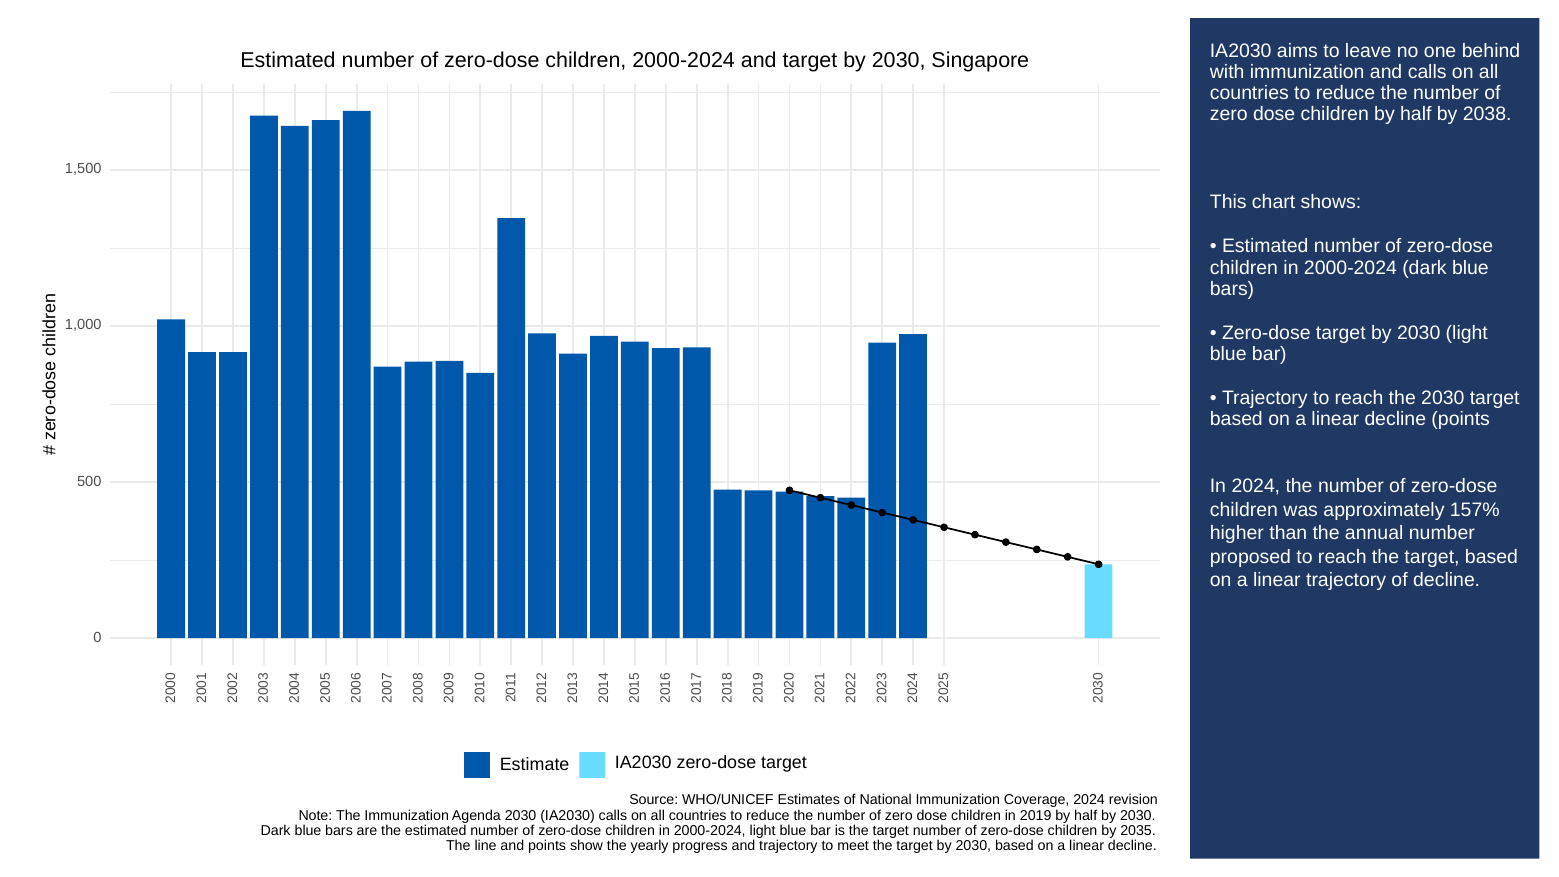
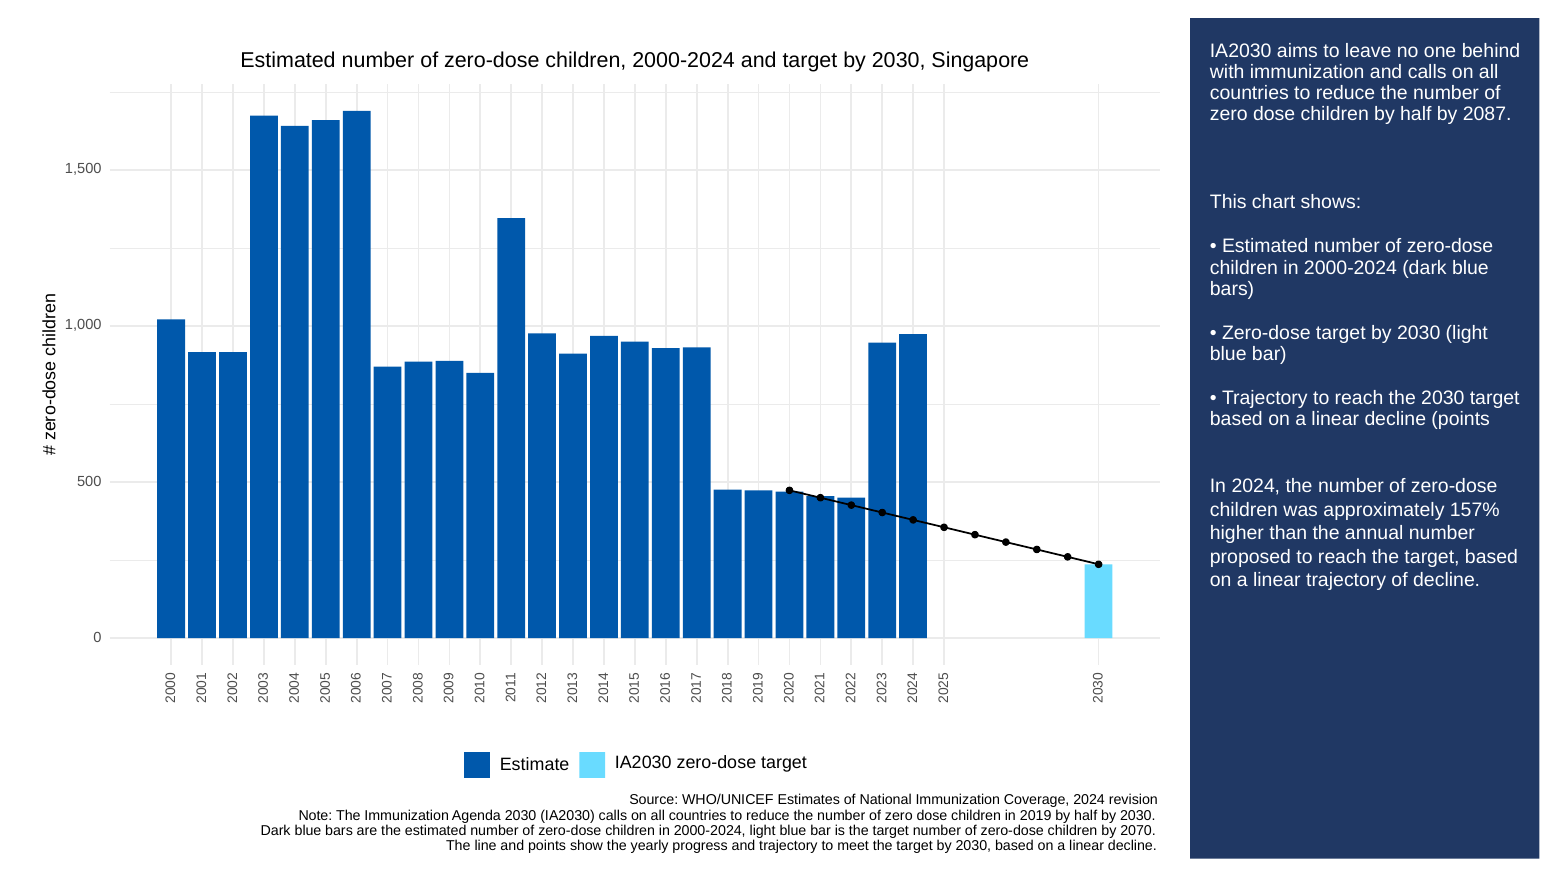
2038: 2038 -> 2087 (1487, 114)
2035: 2035 -> 2070 (1138, 831)
